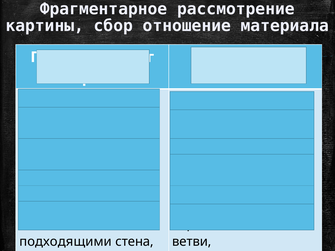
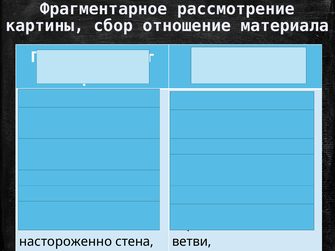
подходящими: подходящими -> настороженно (66, 242)
